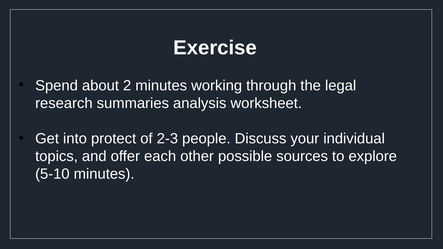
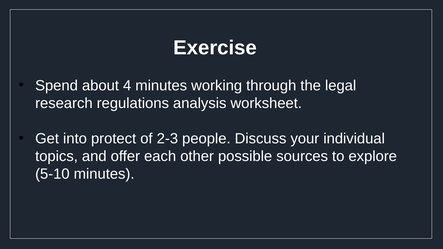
2: 2 -> 4 (127, 86)
summaries: summaries -> regulations (133, 103)
